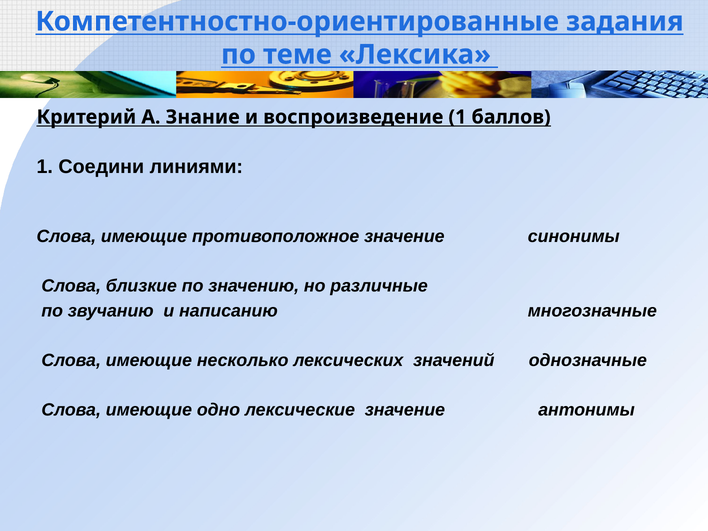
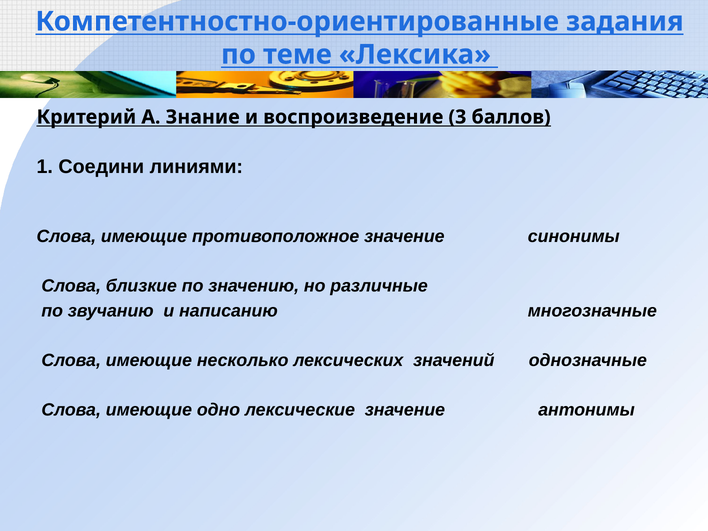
воспроизведение 1: 1 -> 3 (457, 117)
